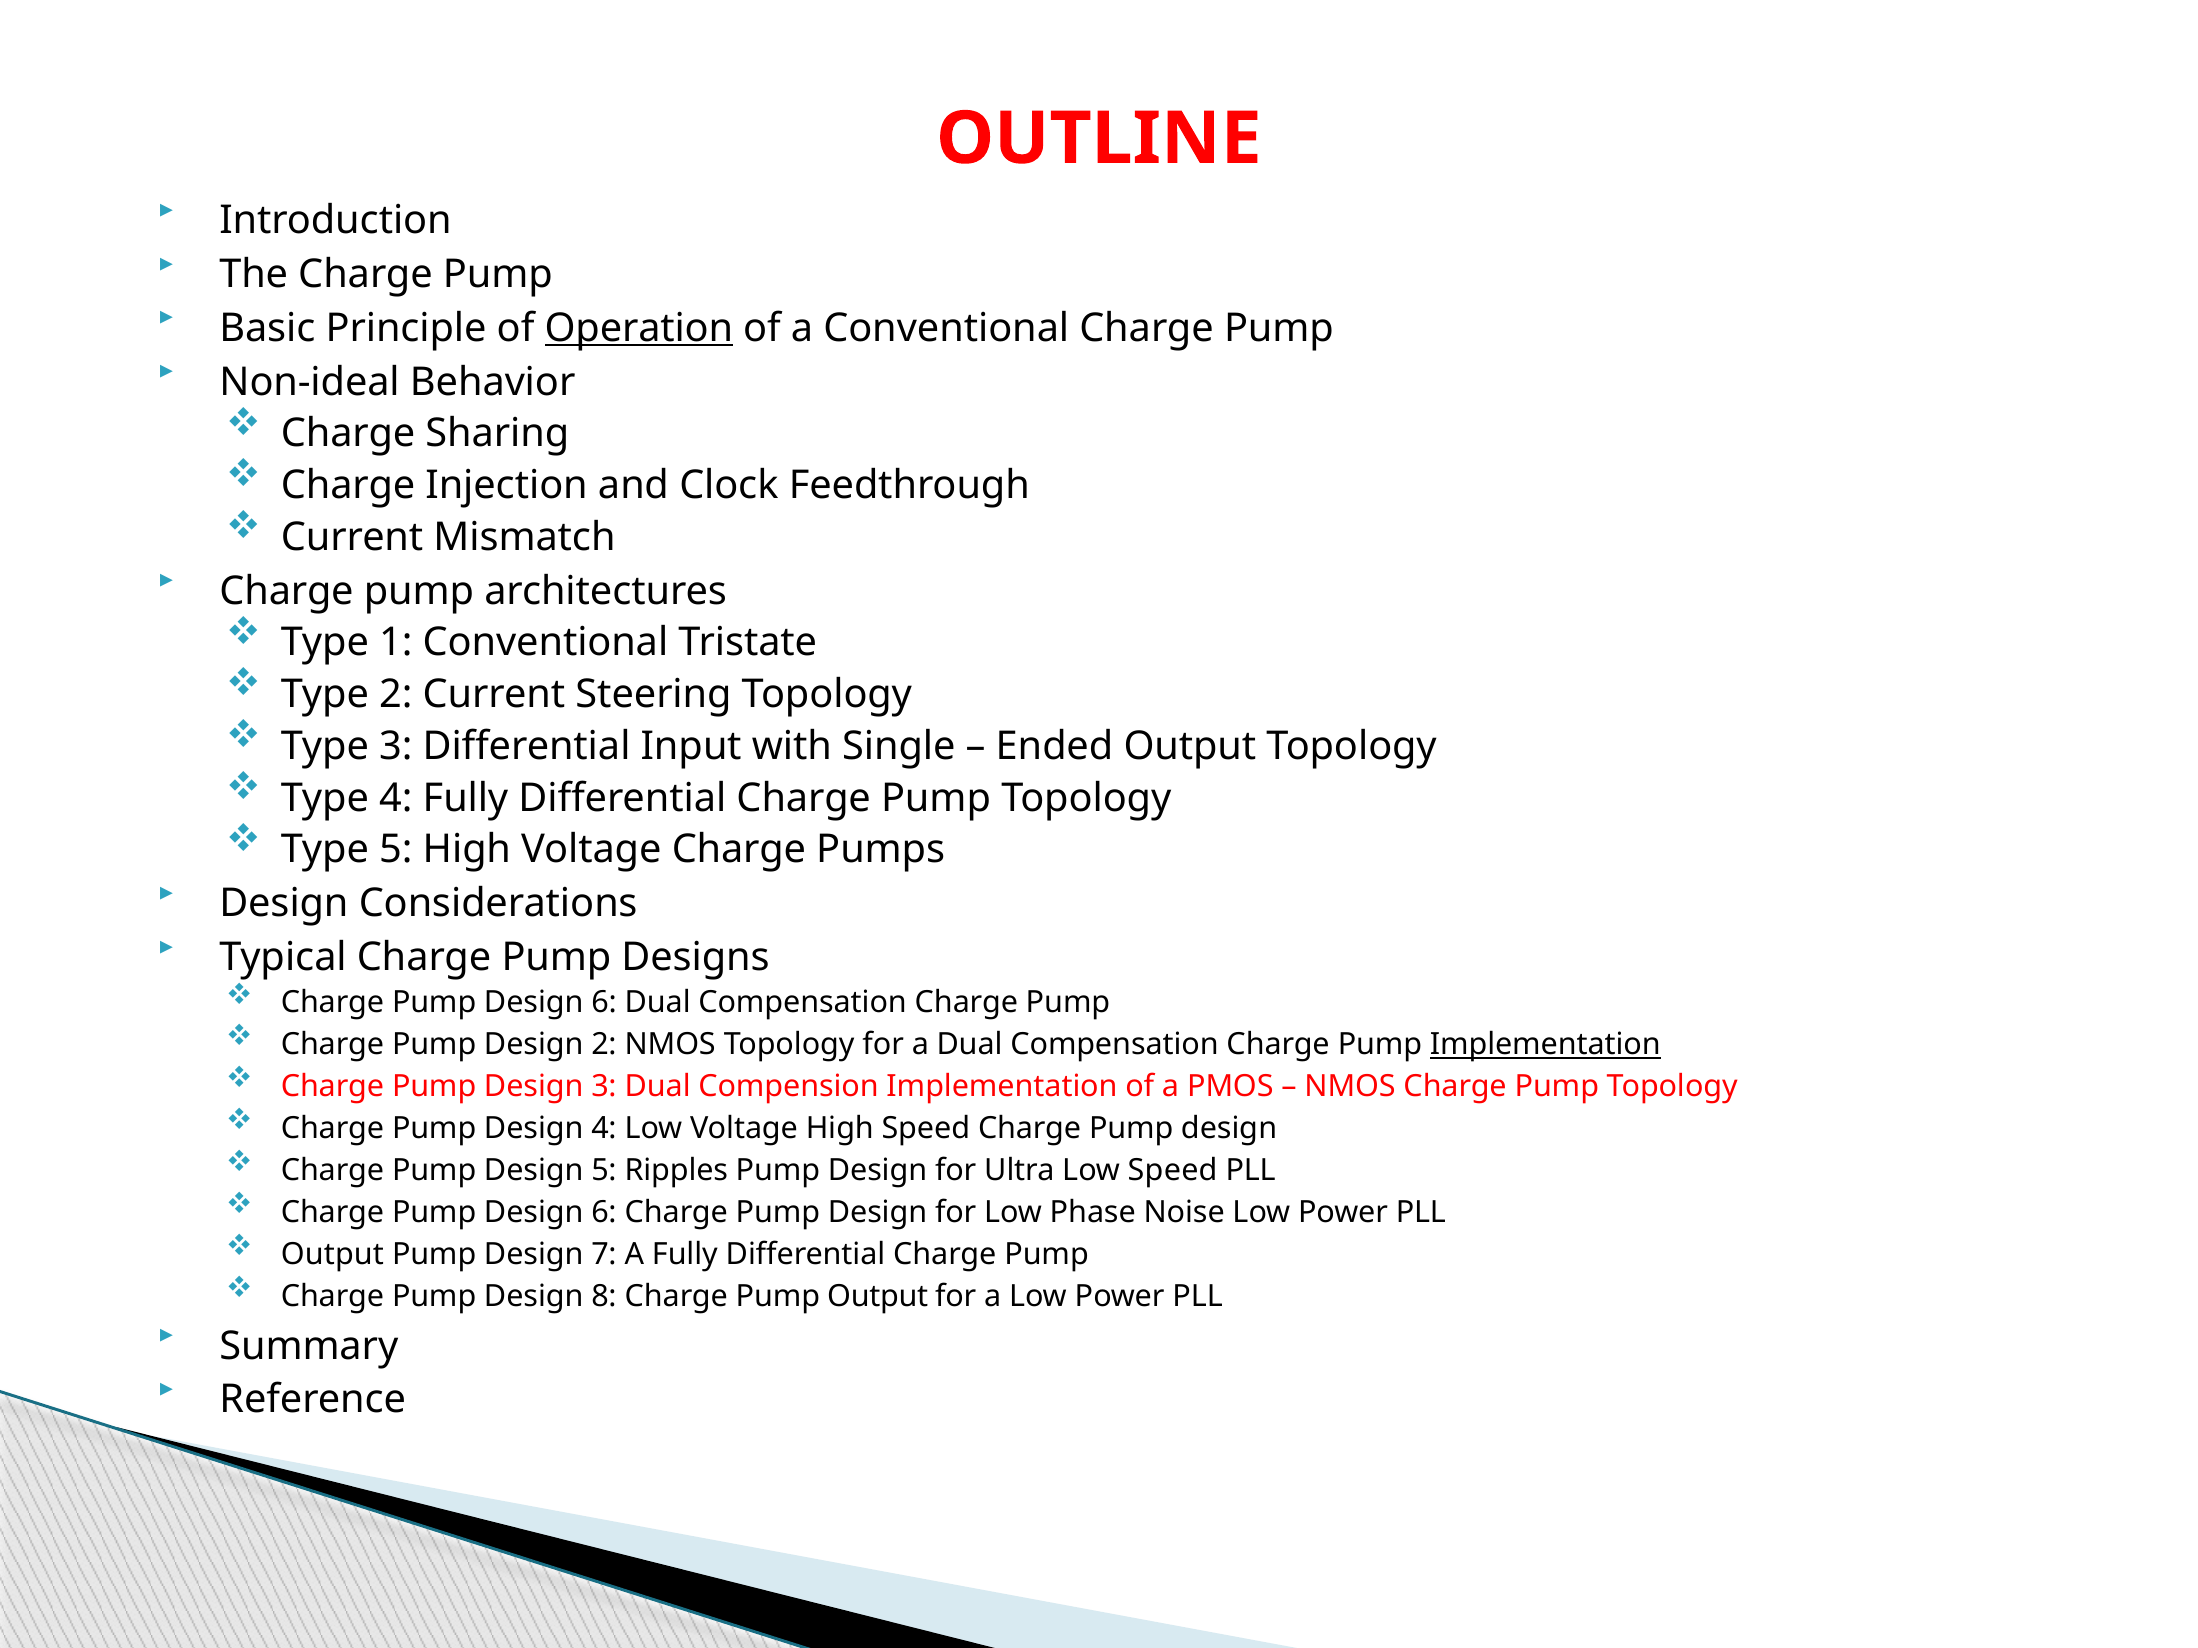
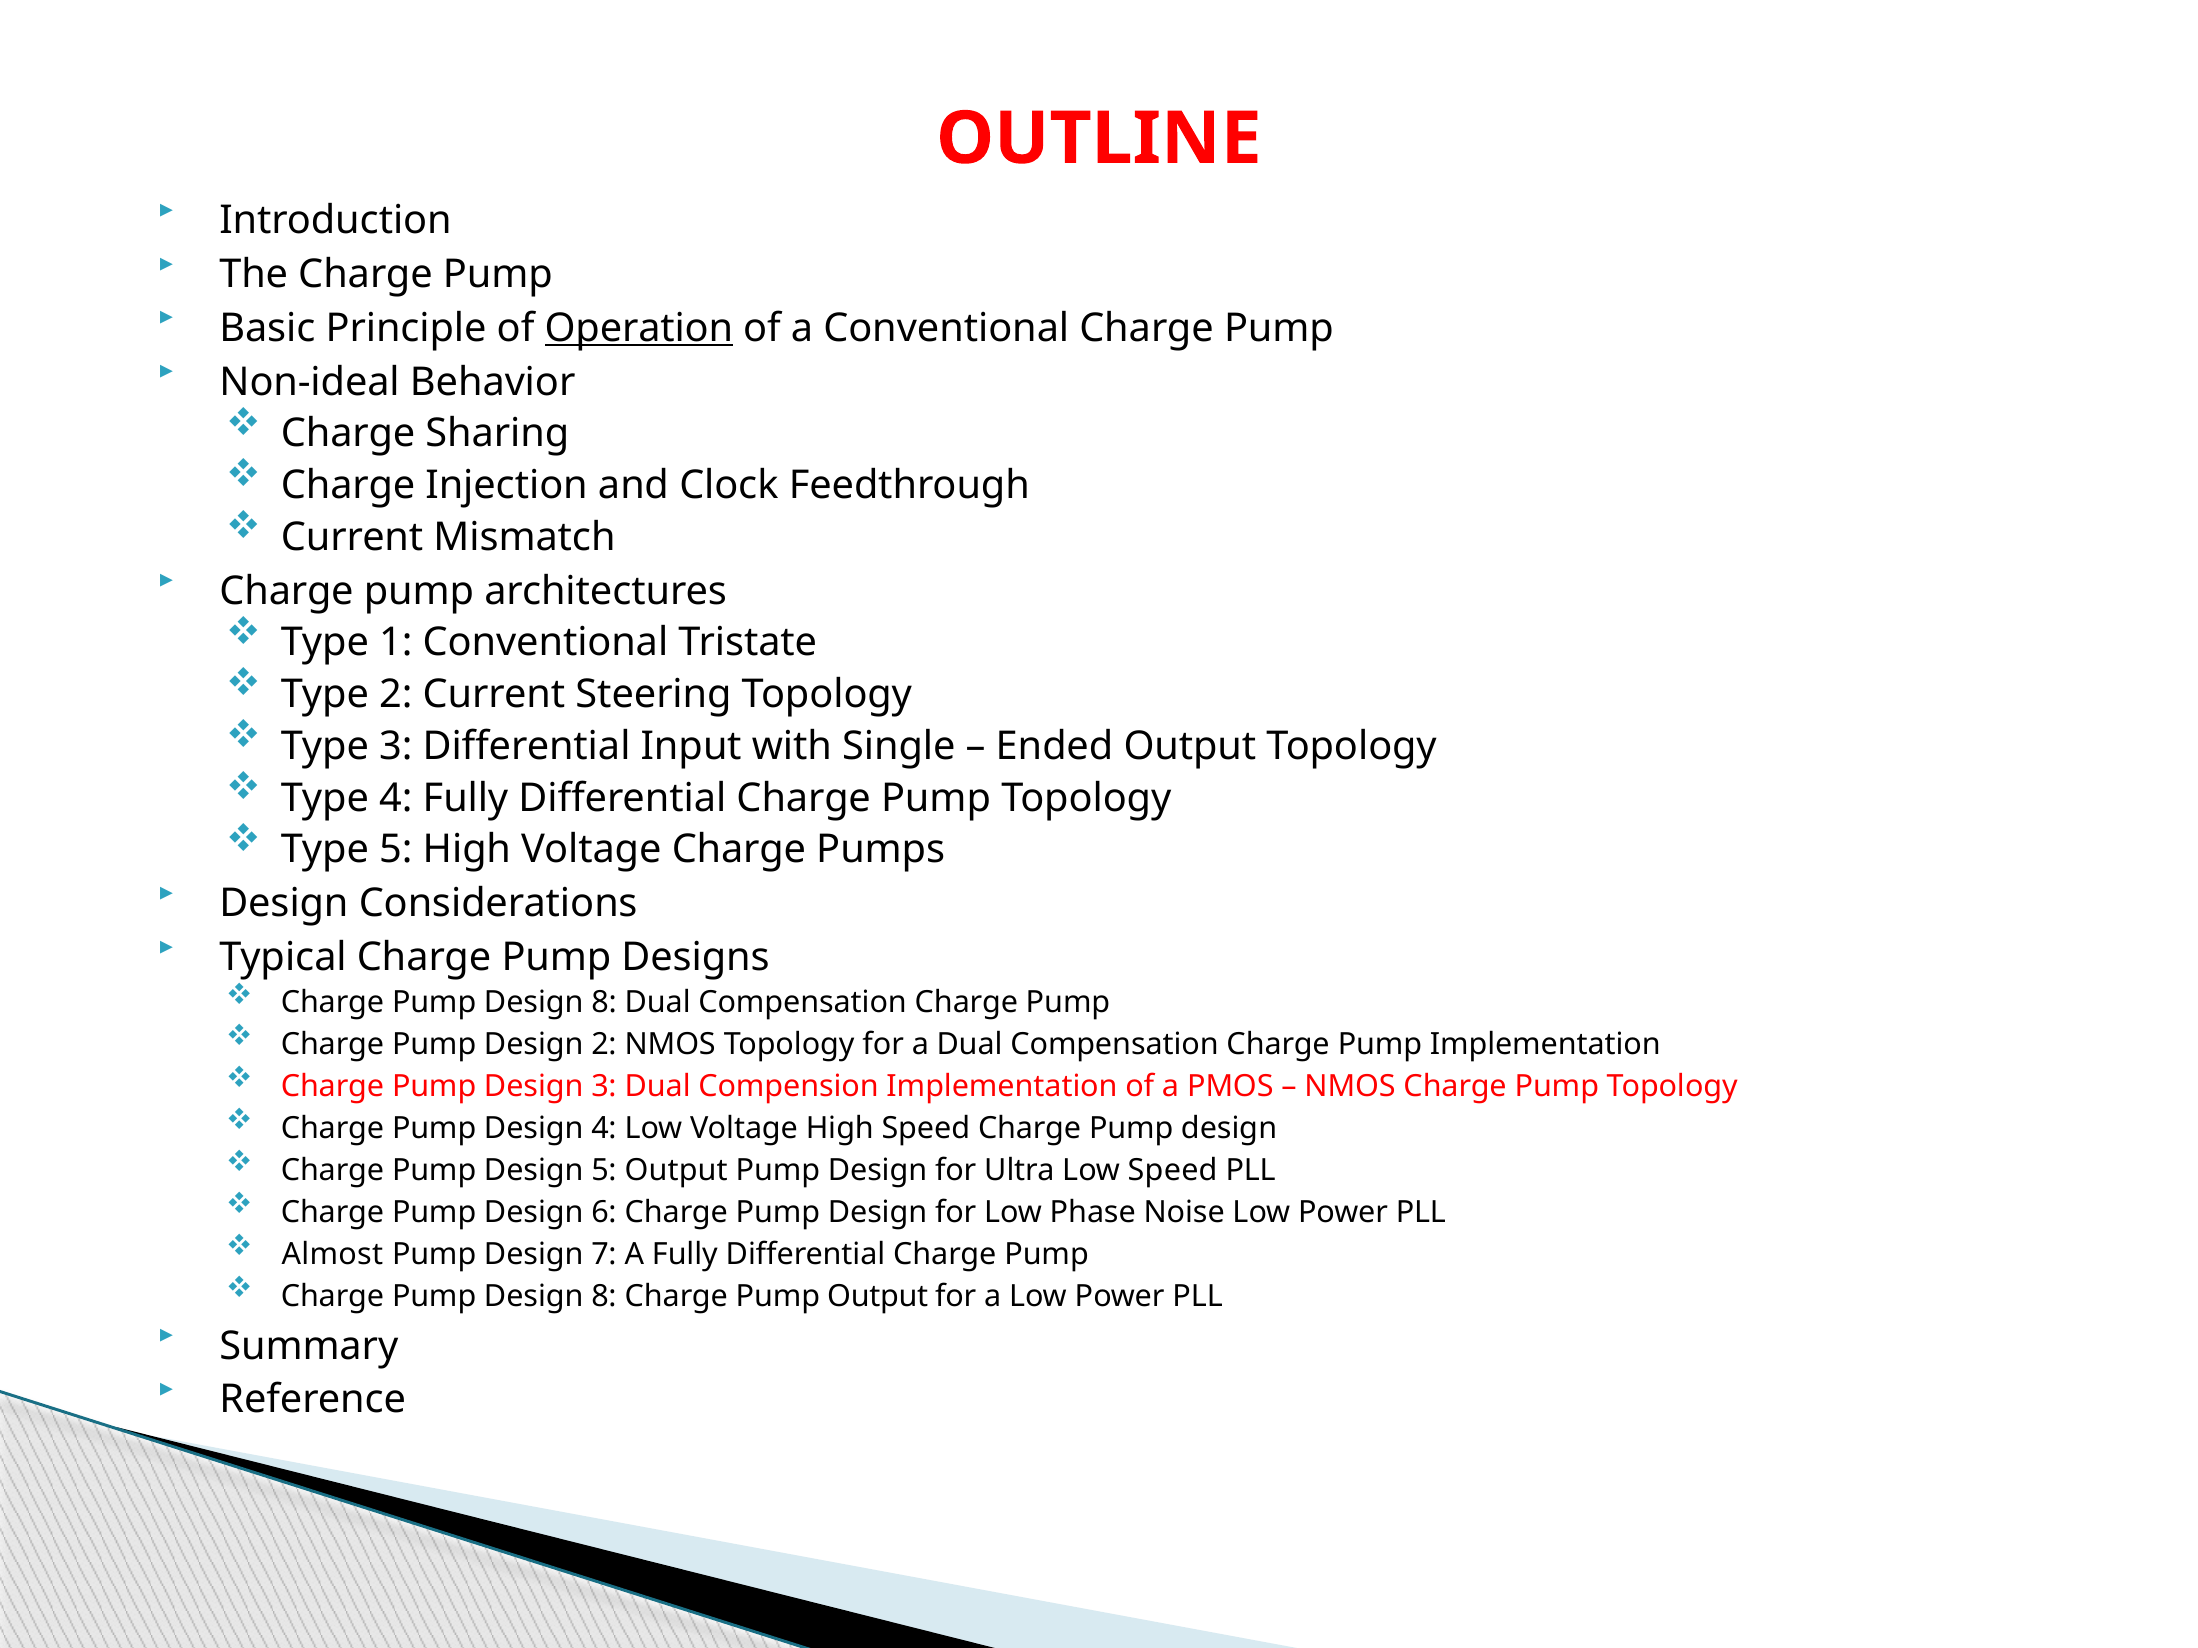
6: 6 -> 8 (604, 1003)
Implementation underline: present -> none (1545, 1045)
5 Ripples: Ripples -> Output (676, 1171)
Output: Output -> Almost (332, 1254)
